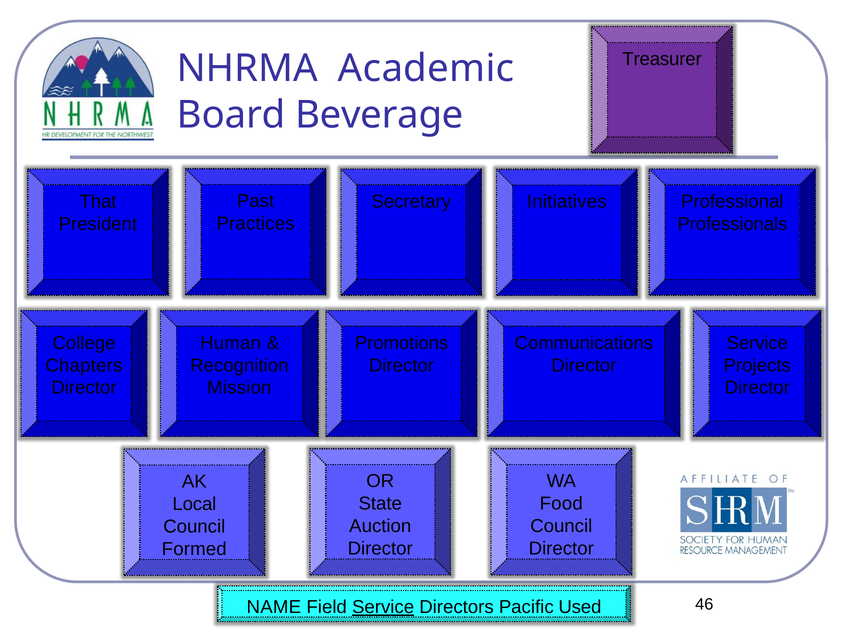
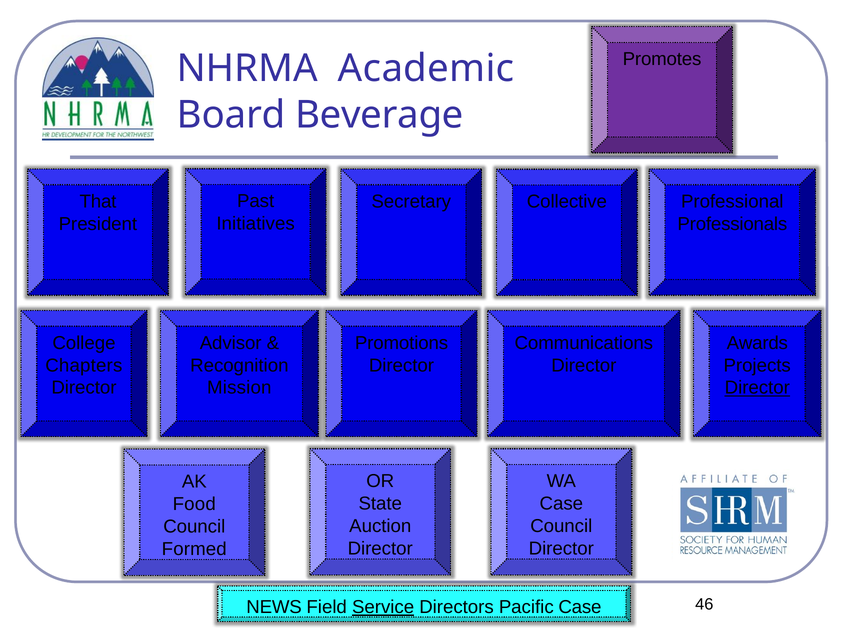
Treasurer: Treasurer -> Promotes (662, 59)
Initiatives: Initiatives -> Collective (567, 202)
Practices: Practices -> Initiatives (256, 224)
Human: Human -> Advisor (231, 343)
Service: Service -> Awards (757, 343)
Director underline: none -> present (757, 388)
Food: Food -> Case (561, 503)
Local: Local -> Food (194, 504)
NAME: NAME -> NEWS (274, 607)
Pacific Used: Used -> Case (580, 607)
